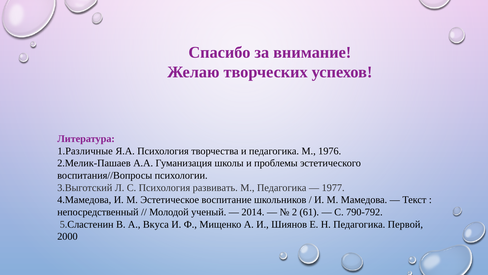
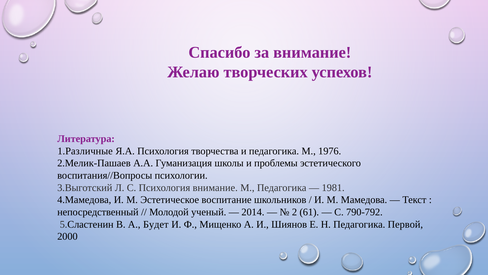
Психология развивать: развивать -> внимание (215, 187)
1977: 1977 -> 1981 (333, 187)
Вкуса: Вкуса -> Будет (156, 224)
